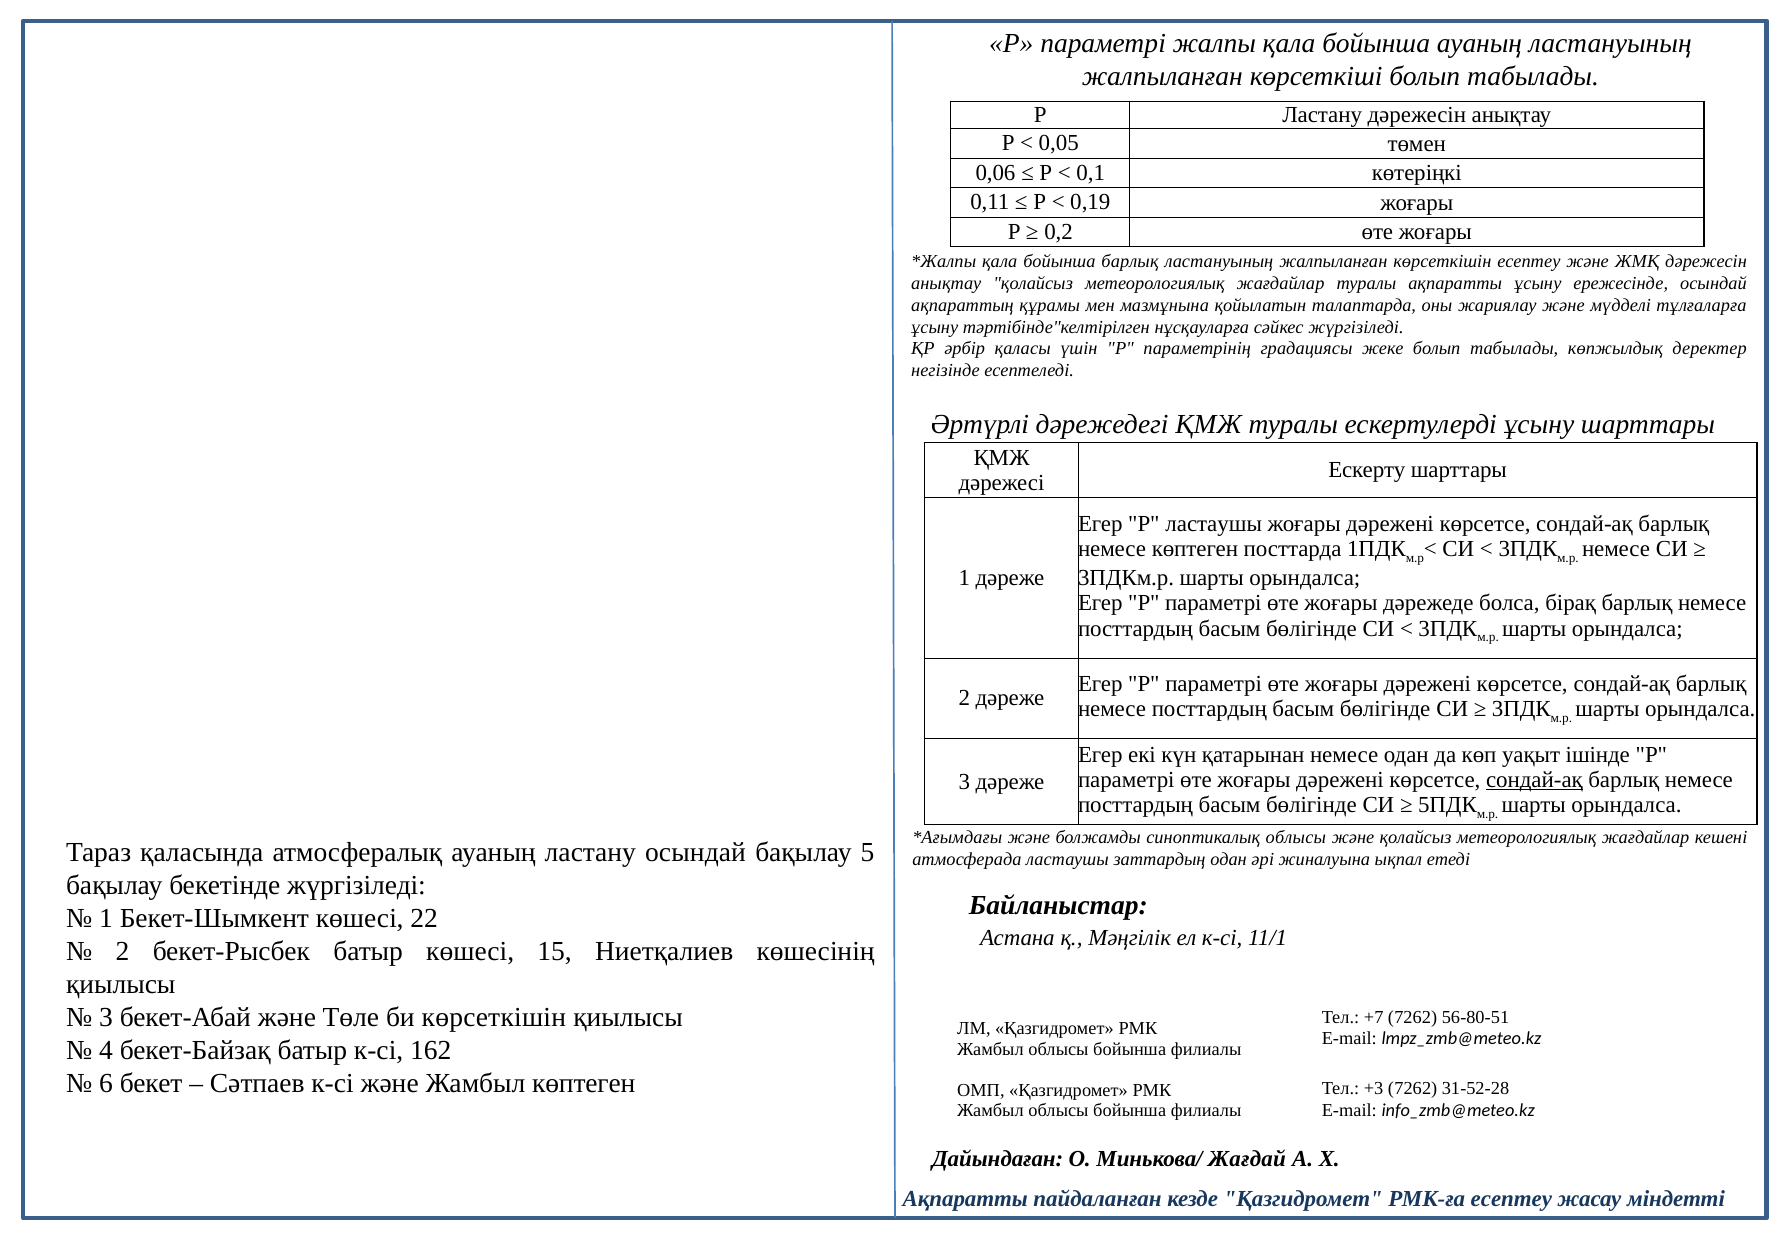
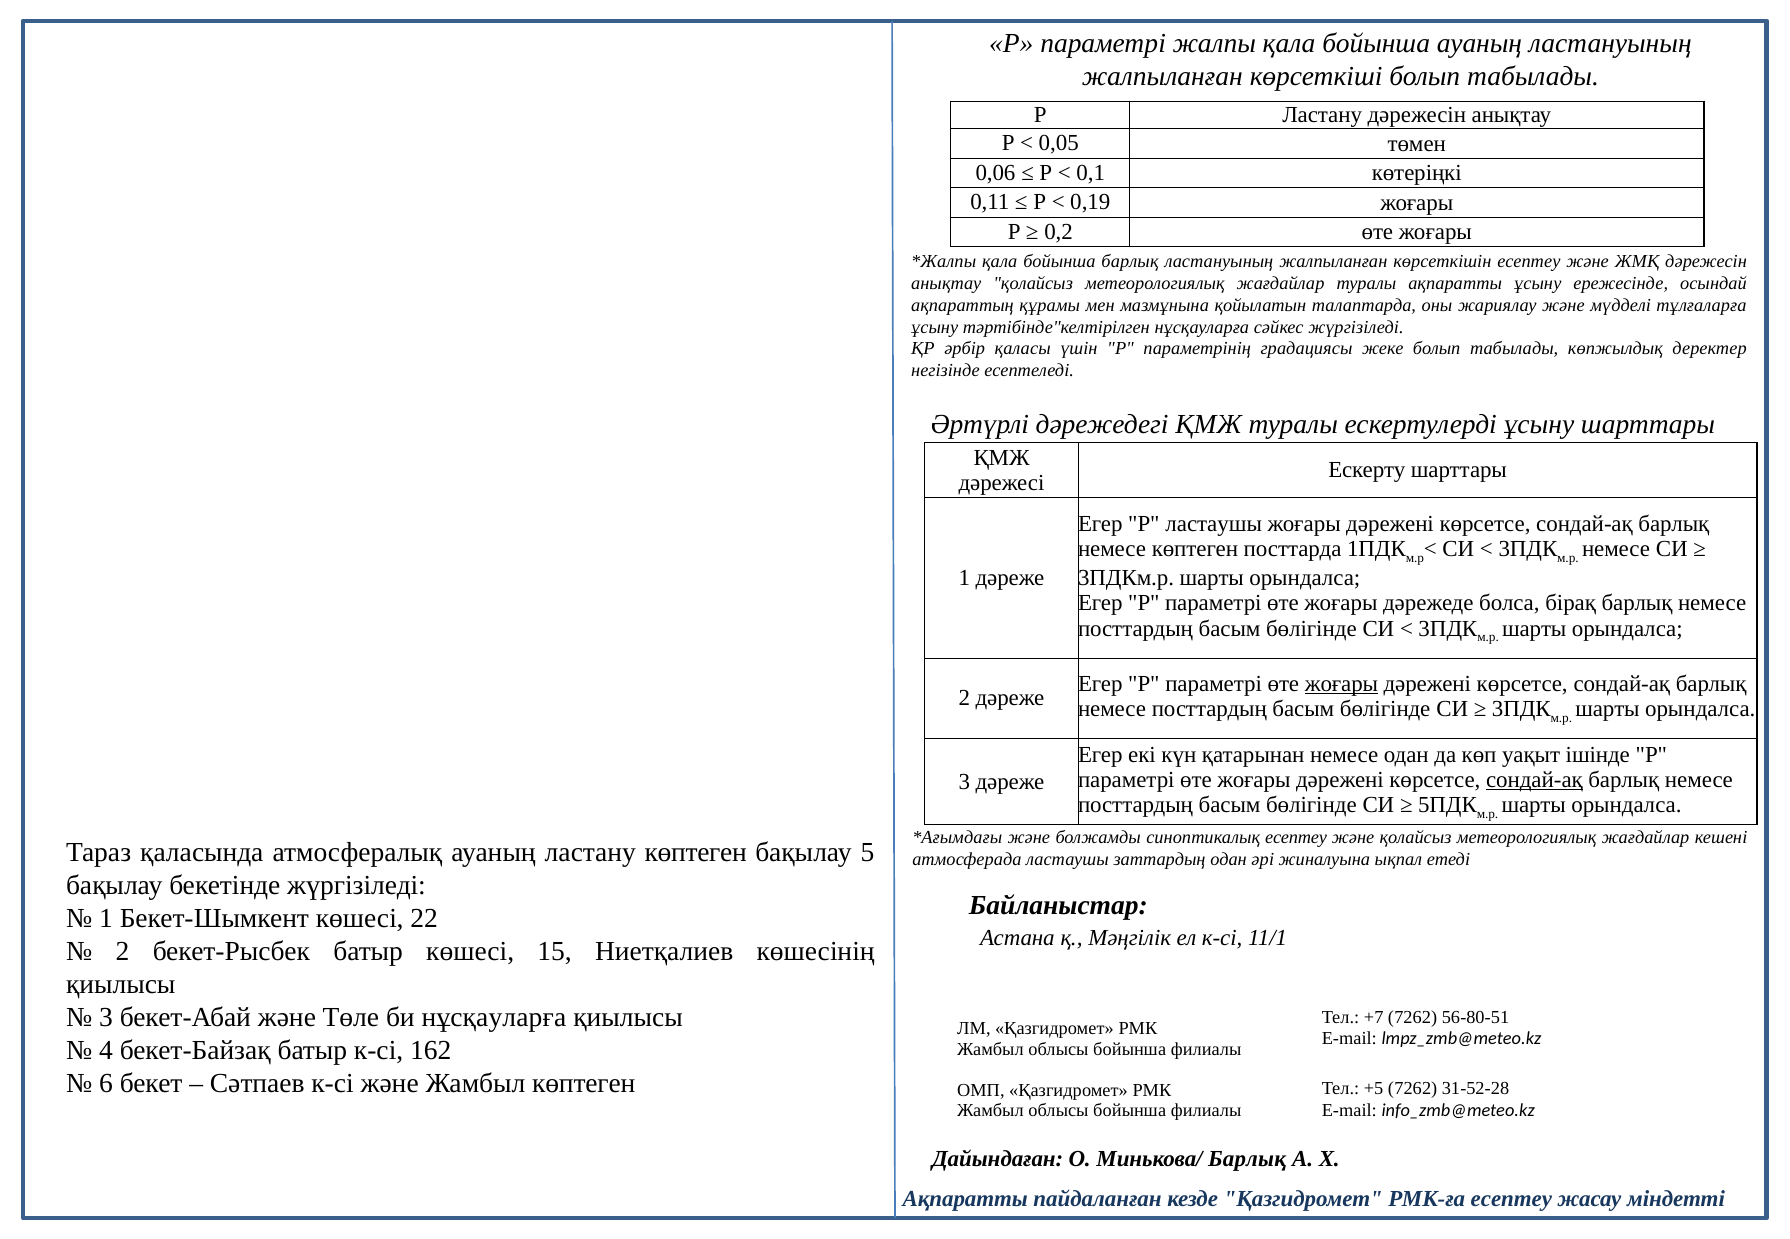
жоғары underline: none -> present (1341, 684)
синоптикалық облысы: облысы -> есептеу (1296, 838)
ластану осындай: осындай -> көптеген (696, 852)
би көрсеткішін: көрсеткішін -> нұсқауларға (494, 1017)
+3: +3 -> +5 (1374, 1089)
Минькова/ Жағдай: Жағдай -> Барлық (1247, 1159)
